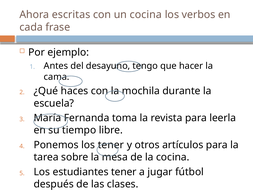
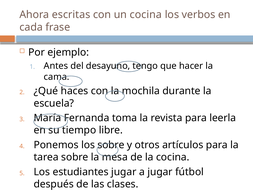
los tener: tener -> sobre (111, 145)
estudiantes tener: tener -> jugar (124, 172)
